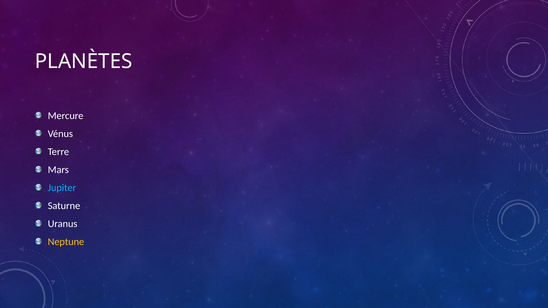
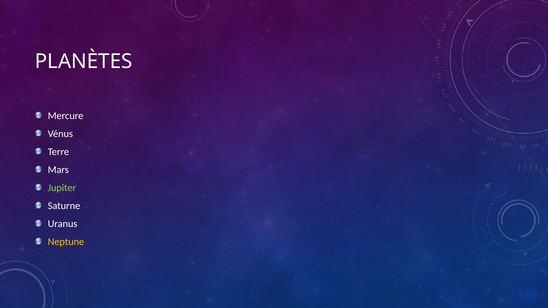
Jupiter colour: light blue -> light green (62, 188)
